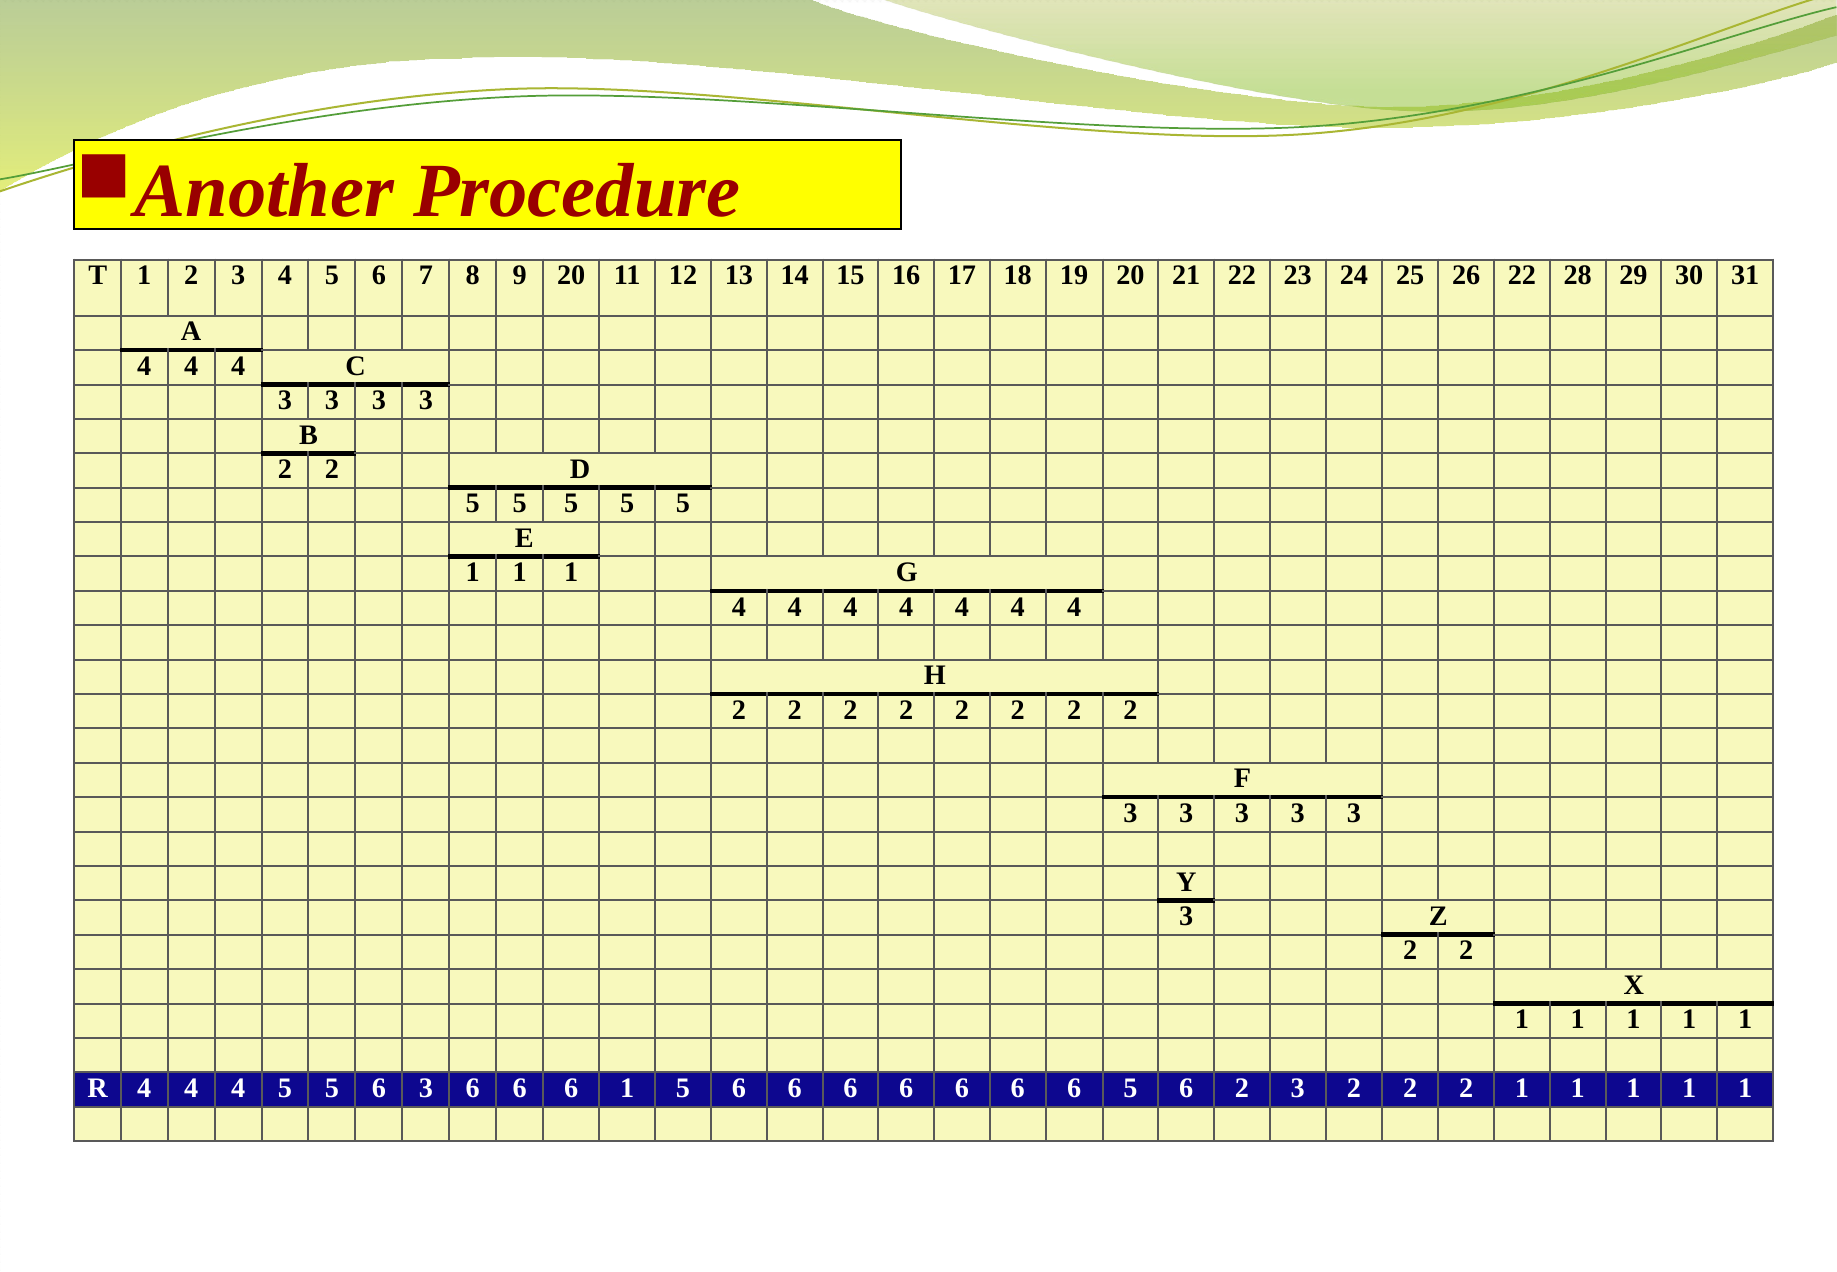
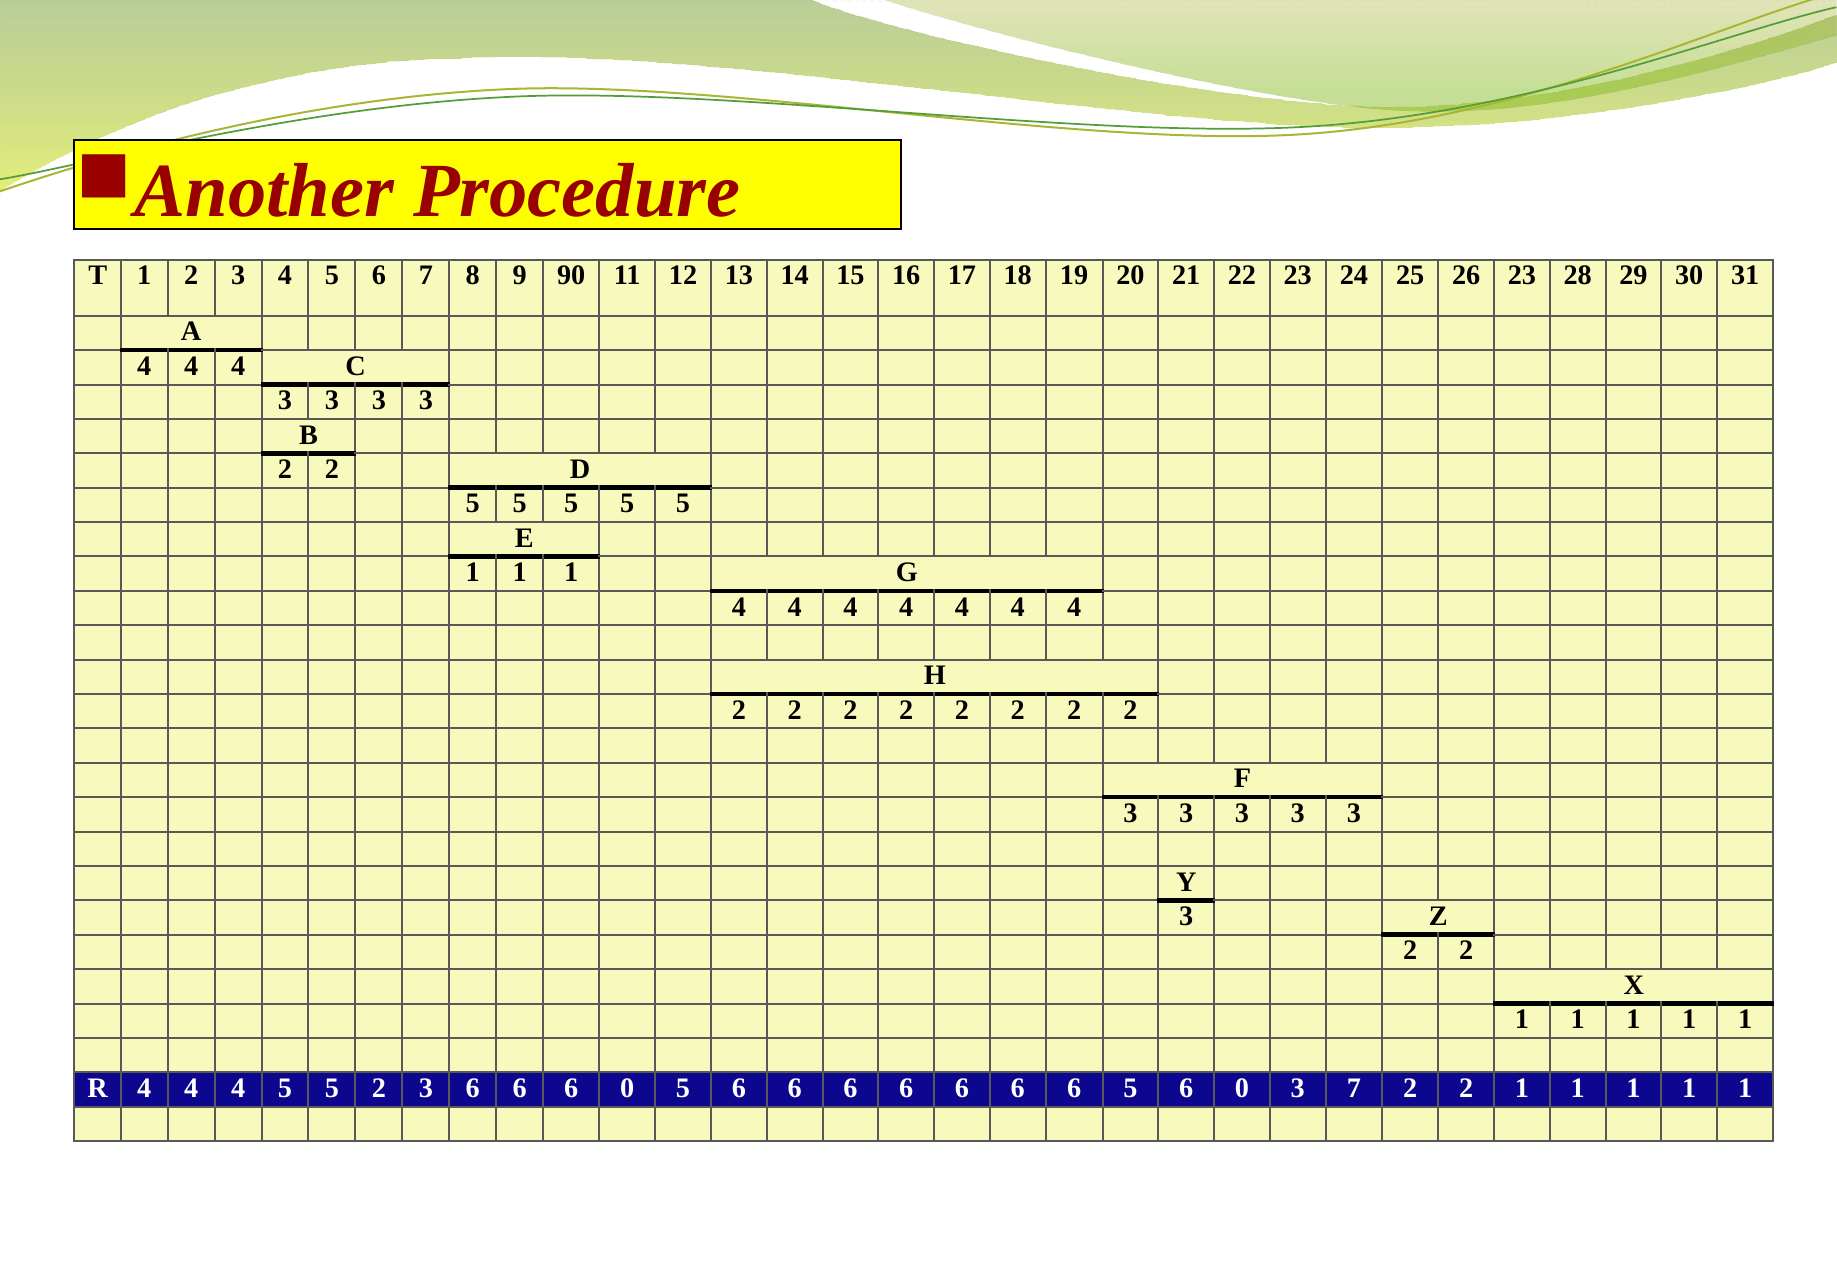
9 20: 20 -> 90 (571, 275)
26 22: 22 -> 23 (1522, 275)
5 5 6: 6 -> 2 (379, 1088)
6 6 1: 1 -> 0 (627, 1088)
5 6 2: 2 -> 0 (1242, 1088)
3 2: 2 -> 7 (1354, 1088)
